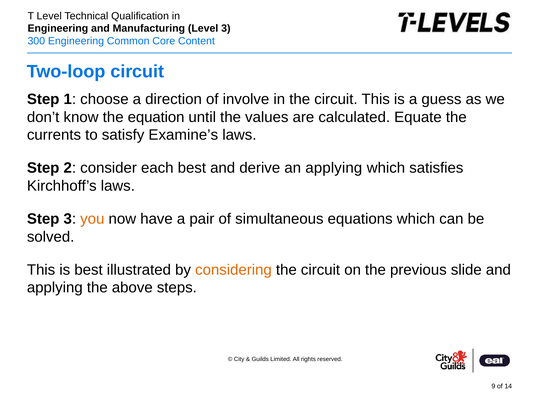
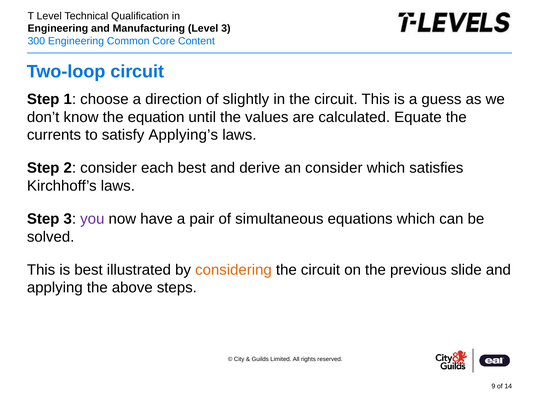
involve: involve -> slightly (246, 99)
Examine’s: Examine’s -> Applying’s (183, 135)
an applying: applying -> consider (334, 168)
you colour: orange -> purple (92, 219)
